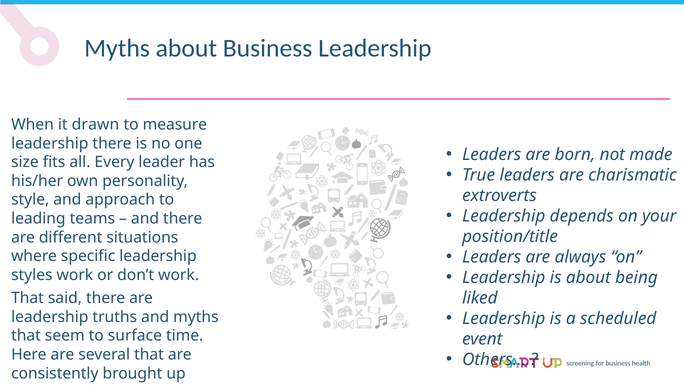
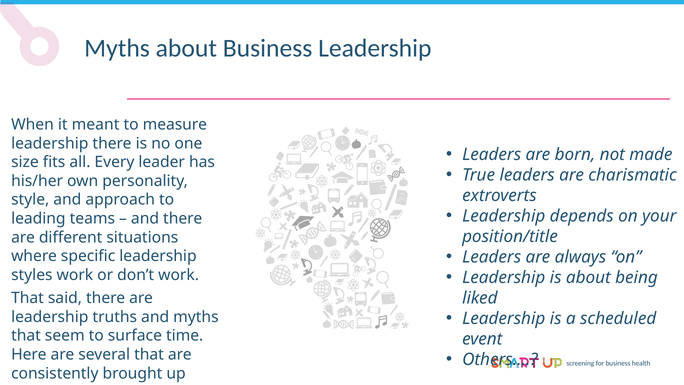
drawn: drawn -> meant (96, 124)
